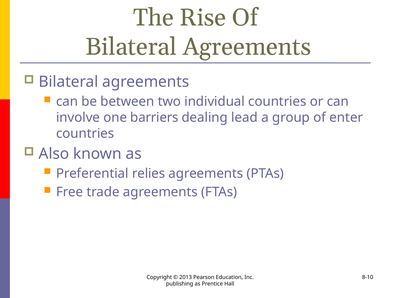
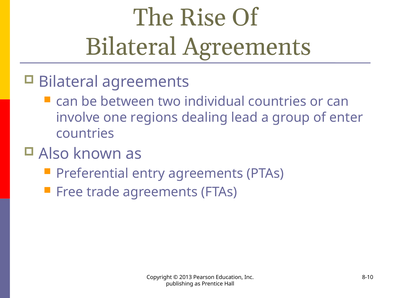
barriers: barriers -> regions (154, 117)
relies: relies -> entry (148, 173)
